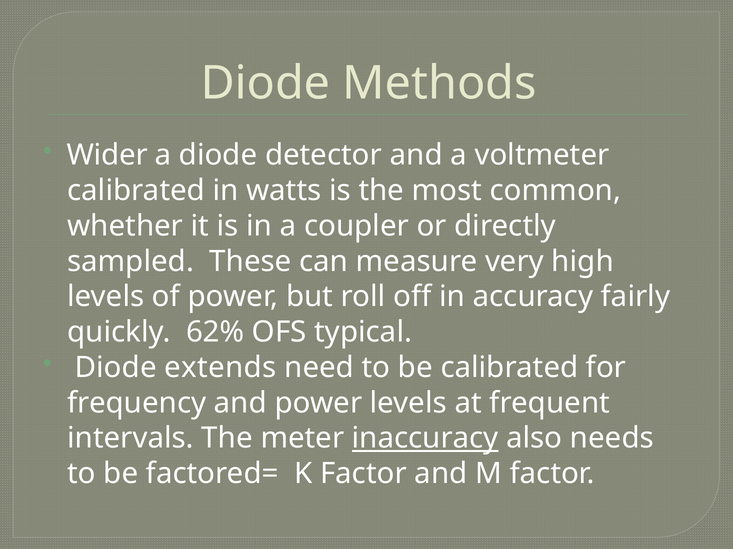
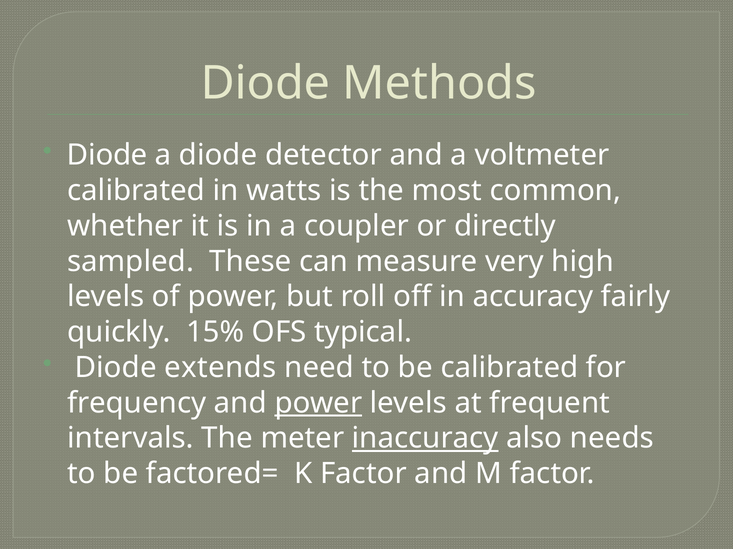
Wider: Wider -> Diode (107, 155)
62%: 62% -> 15% (215, 333)
power underline: none -> present (318, 403)
